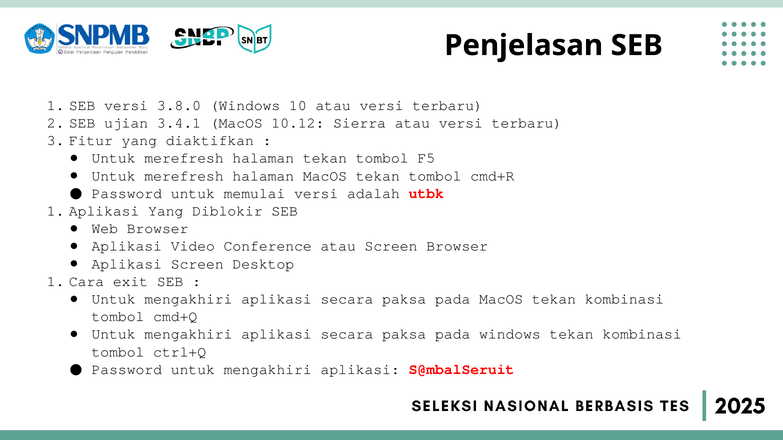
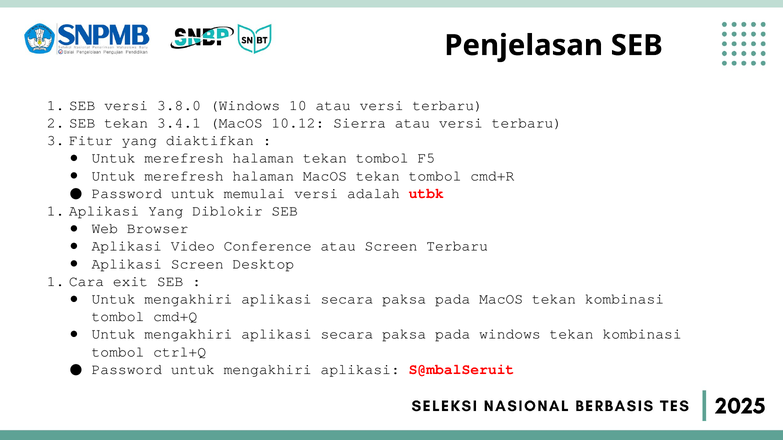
SEB ujian: ujian -> tekan (126, 123)
Screen Browser: Browser -> Terbaru (457, 246)
